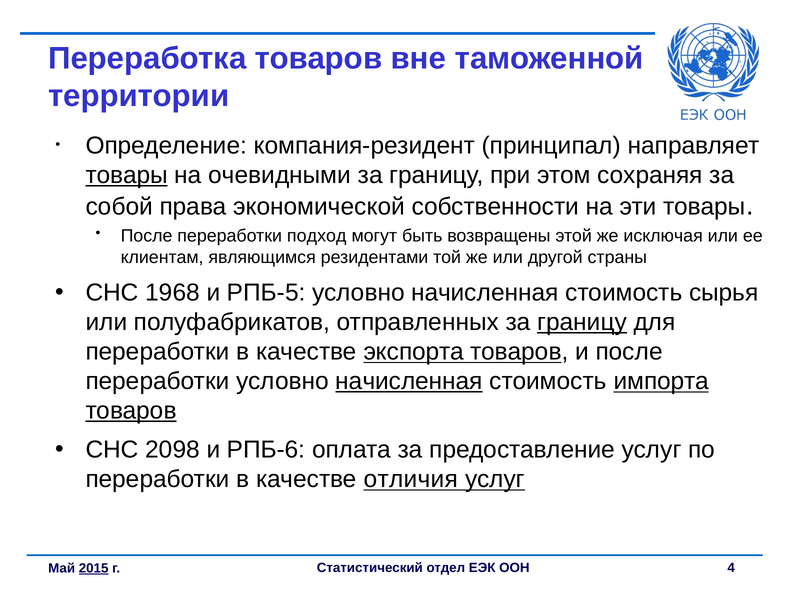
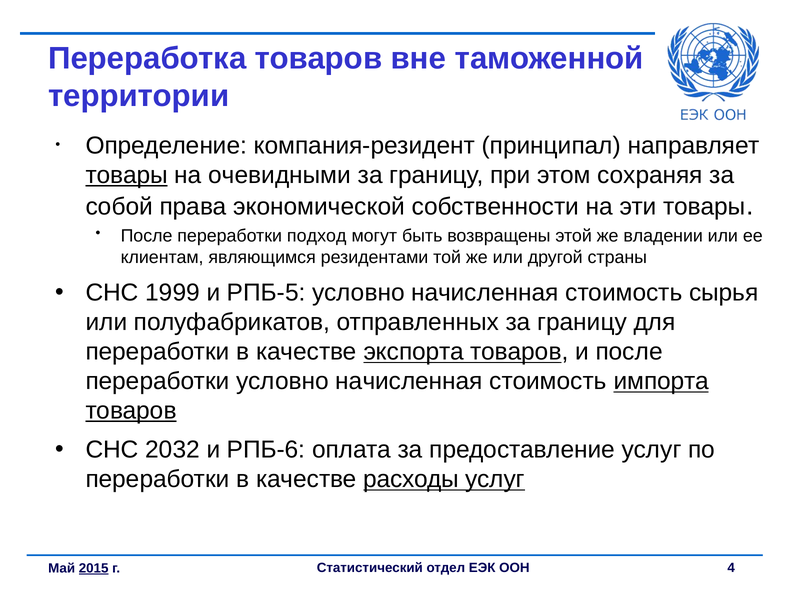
исключая: исключая -> владении (663, 236)
1968: 1968 -> 1999 (173, 293)
границу underline: present -> none (582, 322)
начисленная underline: present -> none (409, 381)
2098: 2098 -> 2032 (173, 450)
отличия: отличия -> расходы (411, 479)
